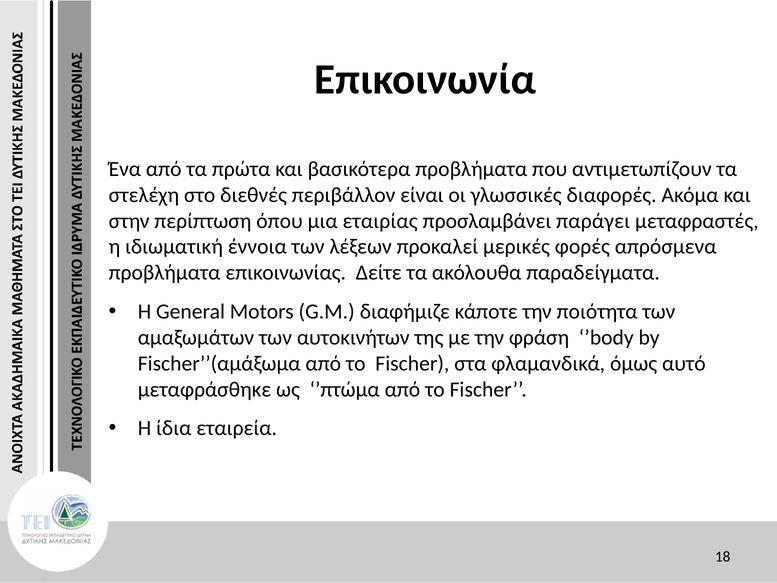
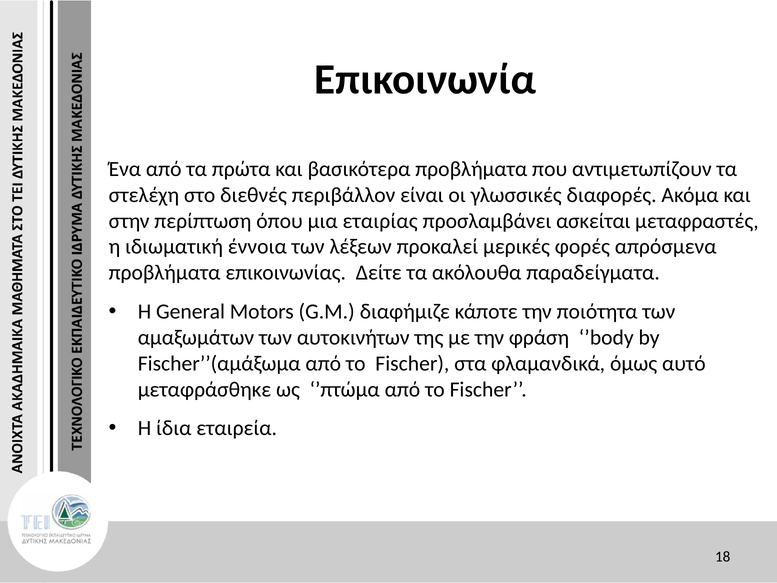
παράγει: παράγει -> ασκείται (593, 221)
